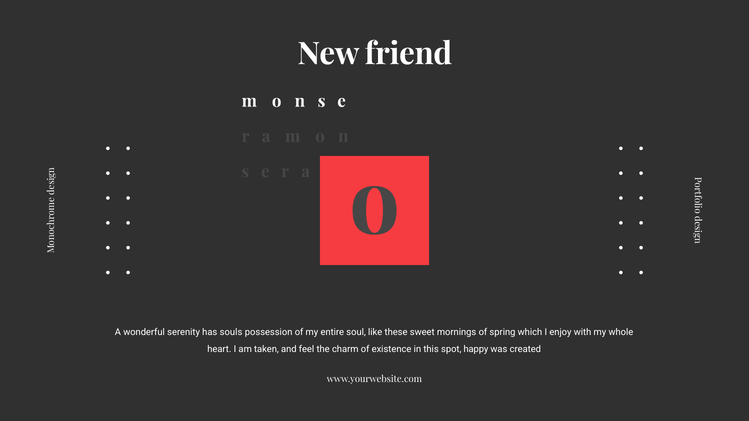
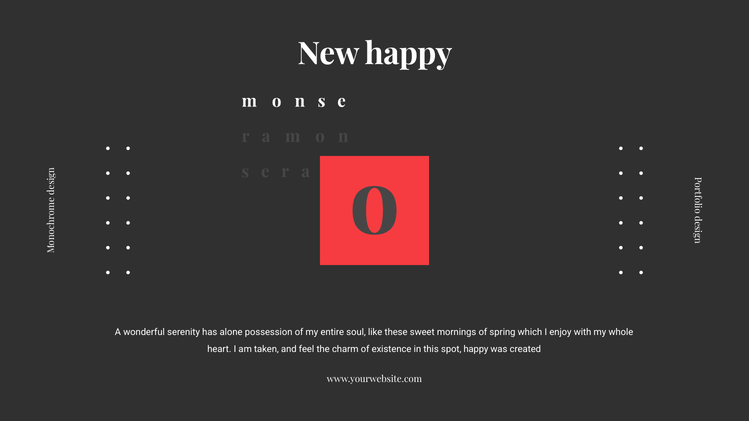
New friend: friend -> happy (408, 54)
souls: souls -> alone (231, 332)
